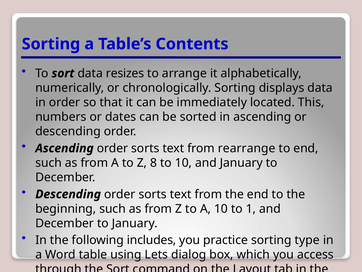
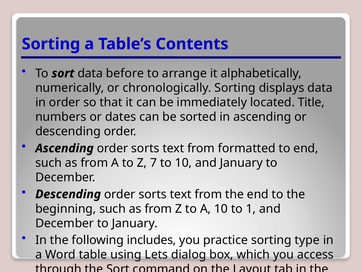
resizes: resizes -> before (125, 73)
This: This -> Title (311, 102)
rearrange: rearrange -> formatted (247, 148)
8: 8 -> 7 (154, 163)
